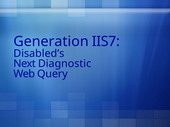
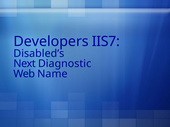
Generation: Generation -> Developers (51, 42)
Query: Query -> Name (52, 74)
